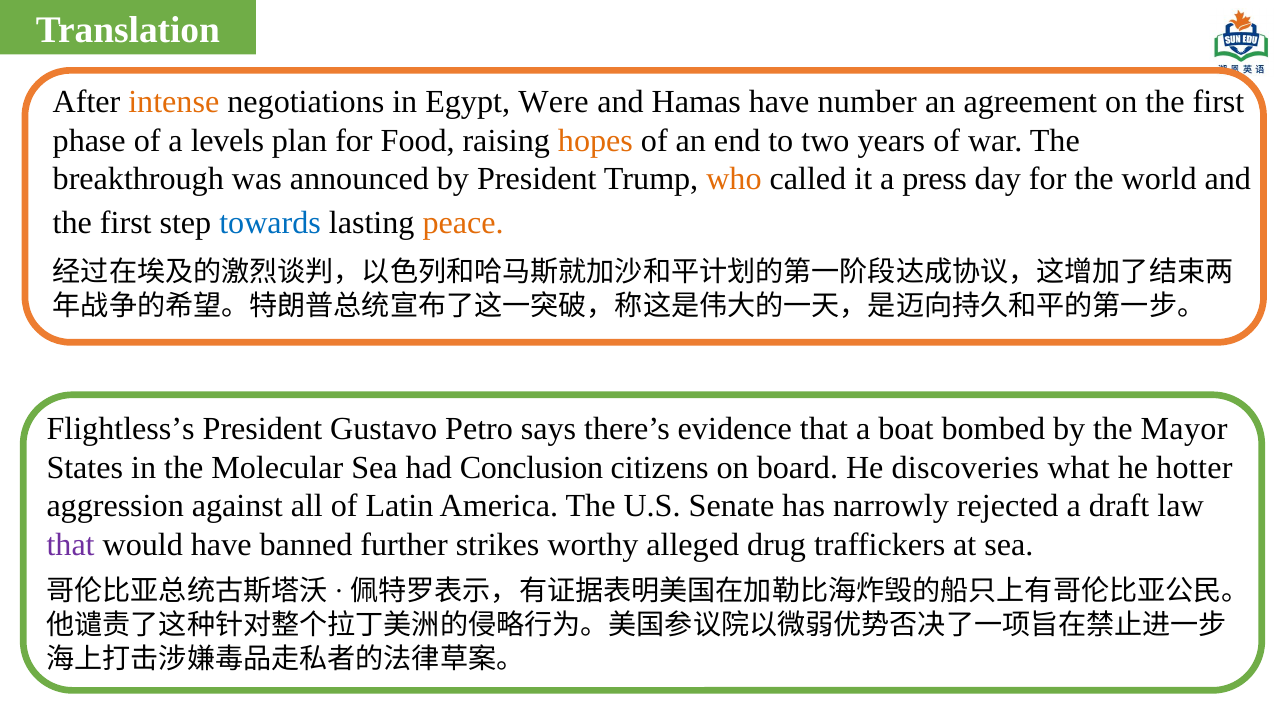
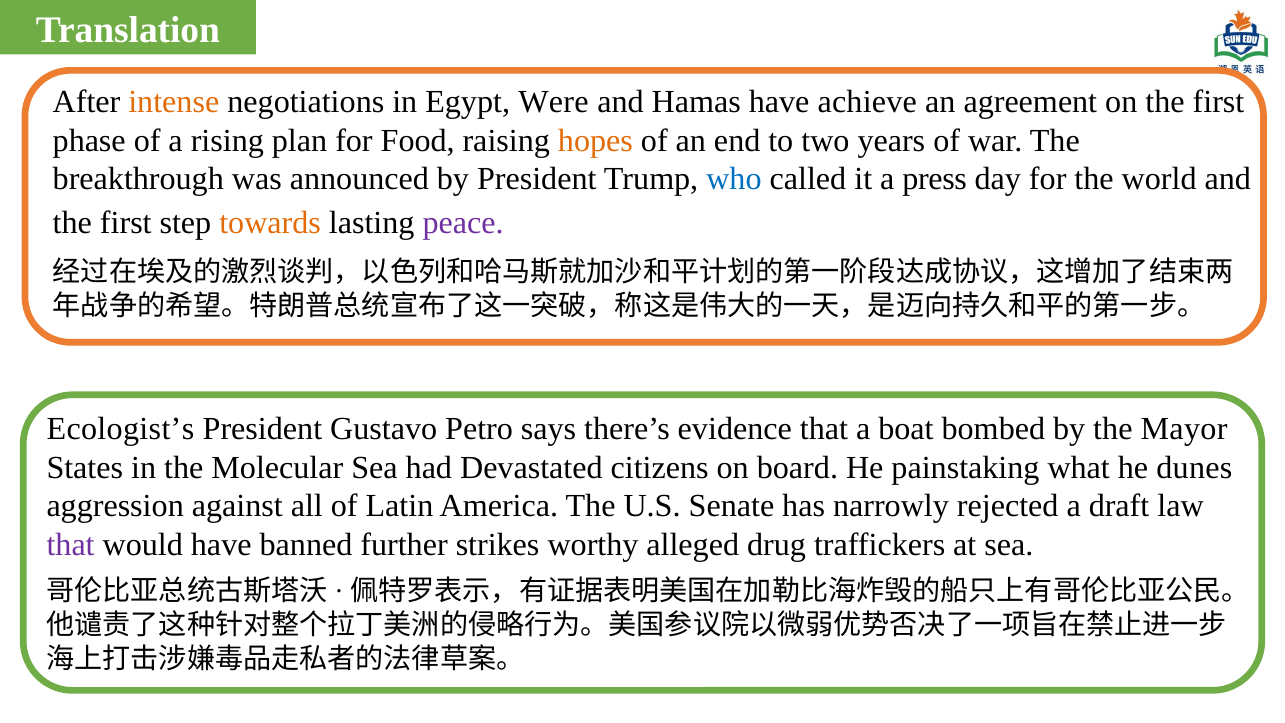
number: number -> achieve (867, 102)
levels: levels -> rising (227, 140)
who colour: orange -> blue (734, 179)
towards colour: blue -> orange (270, 223)
peace colour: orange -> purple (463, 223)
Flightless’s: Flightless’s -> Ecologist’s (120, 429)
Conclusion: Conclusion -> Devastated (531, 467)
discoveries: discoveries -> painstaking (966, 467)
hotter: hotter -> dunes (1194, 467)
